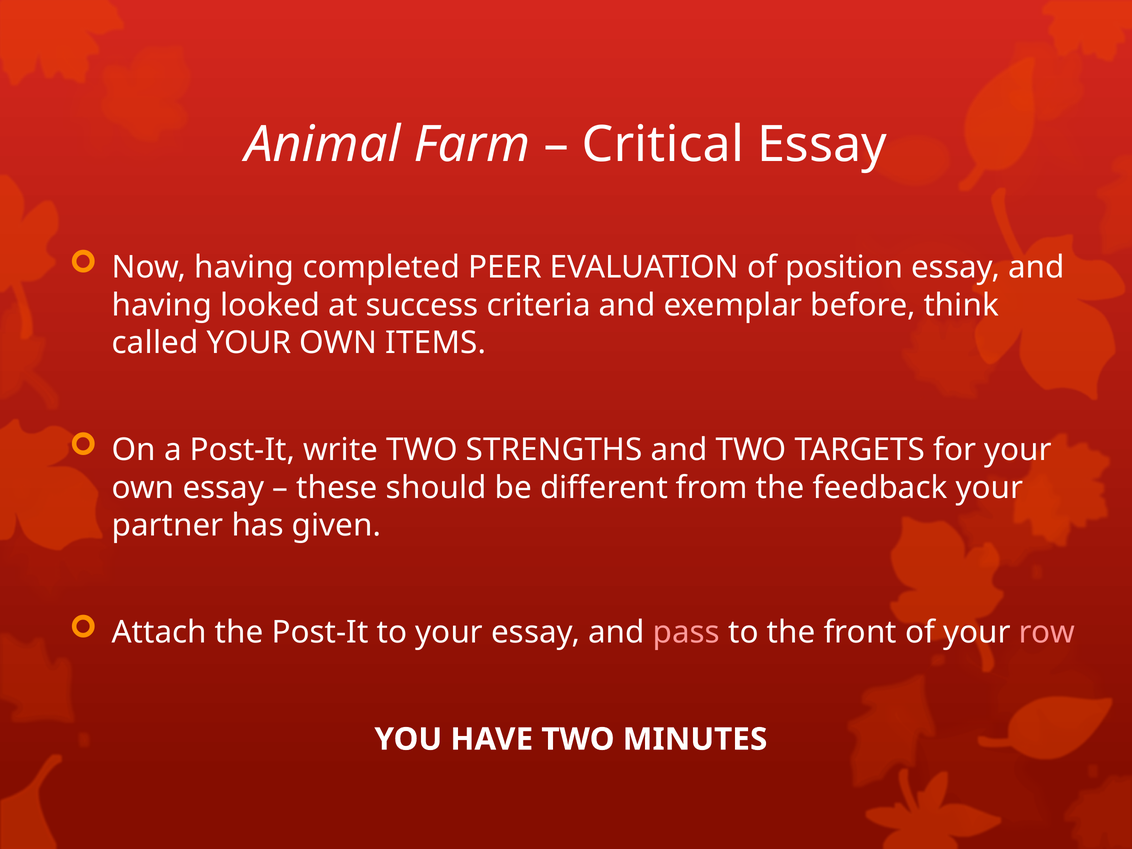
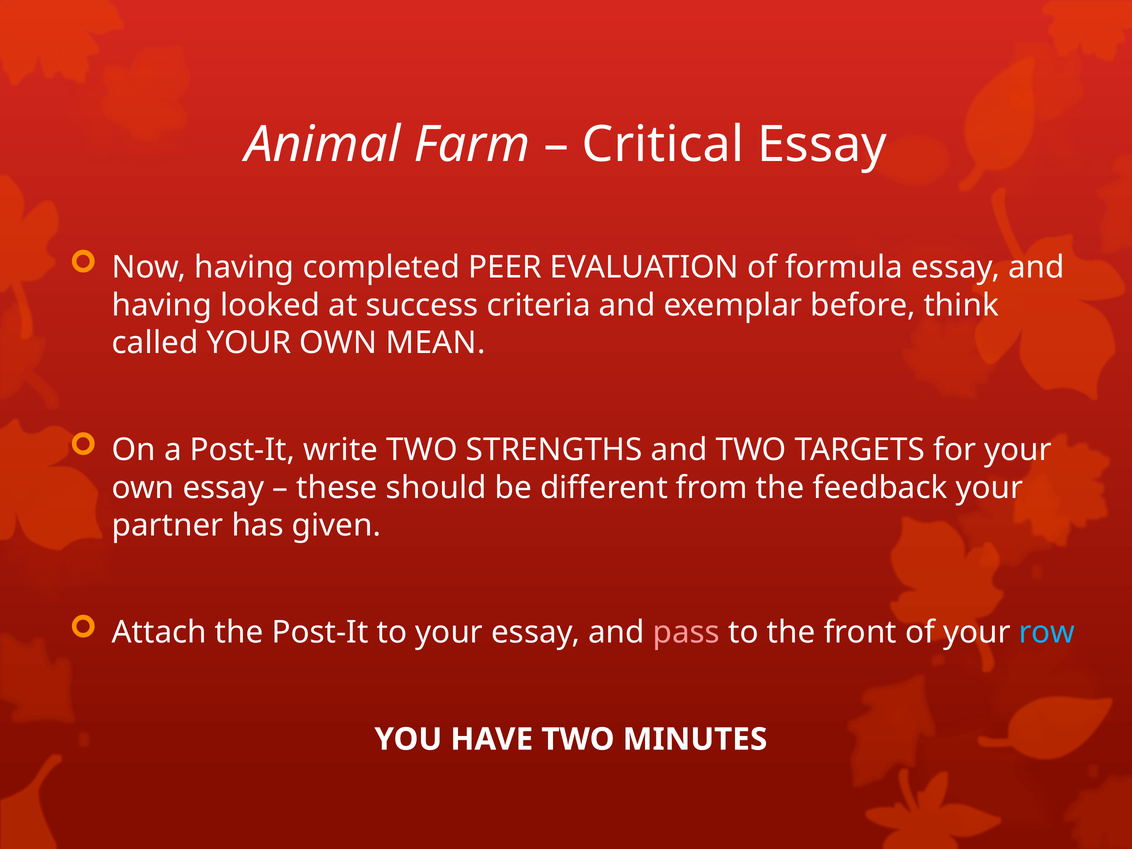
position: position -> formula (844, 267)
ITEMS: ITEMS -> MEAN (436, 343)
row colour: pink -> light blue (1047, 632)
